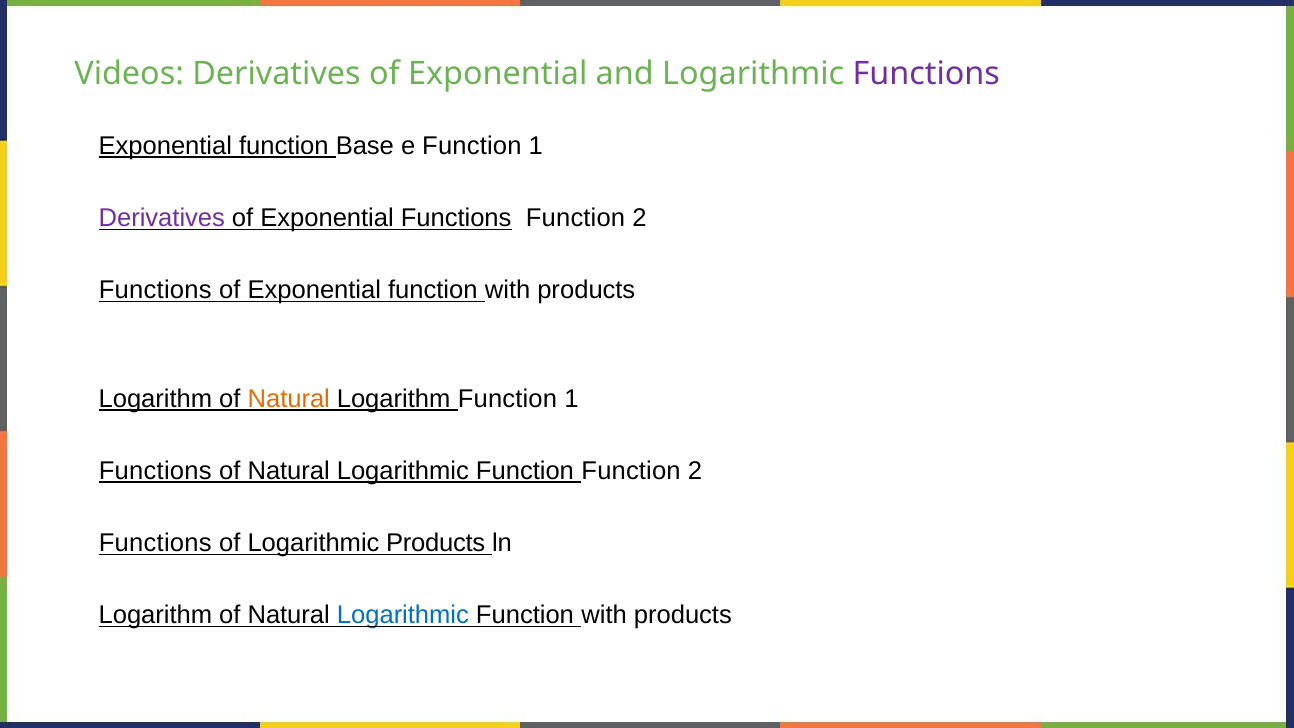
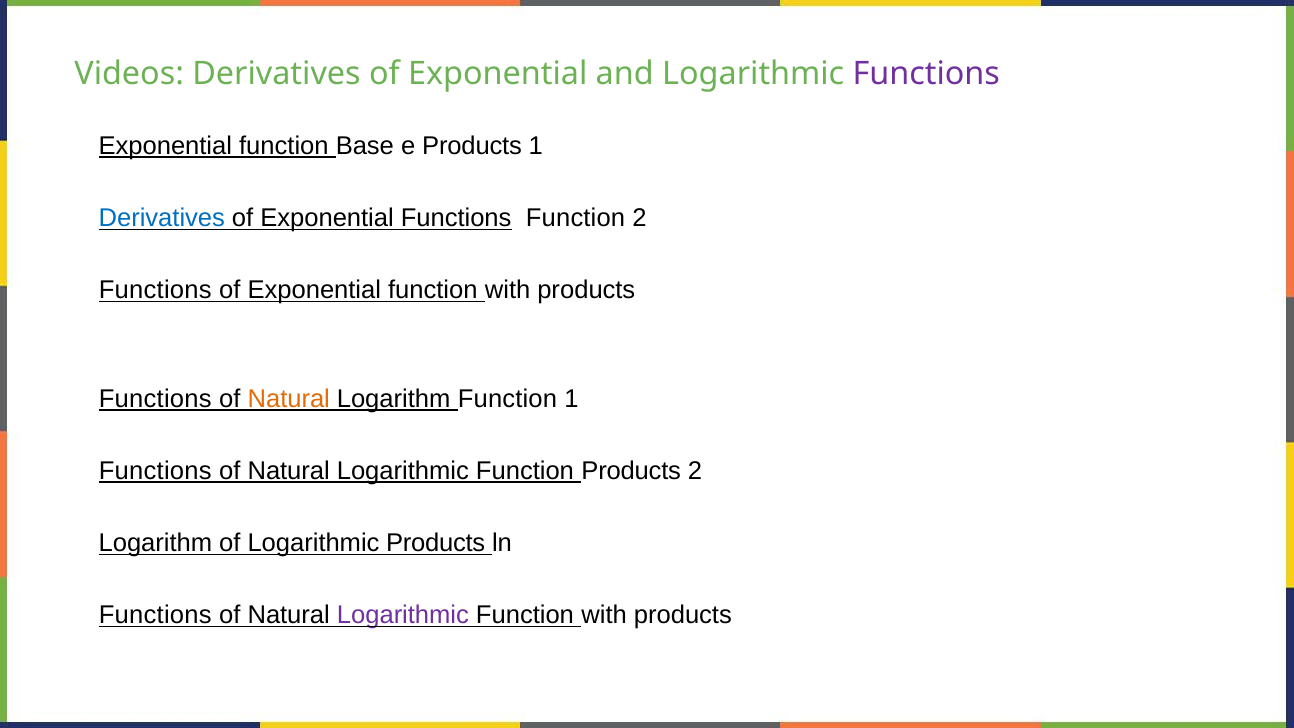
e Function: Function -> Products (472, 146)
Derivatives colour: purple -> blue (162, 218)
Logarithm: Logarithm -> Functions (155, 399)
Function Function: Function -> Products (631, 471)
Functions: Functions -> Logarithm (155, 543)
Logarithm: Logarithm -> Functions (155, 615)
Logarithmic colour: blue -> purple (403, 615)
